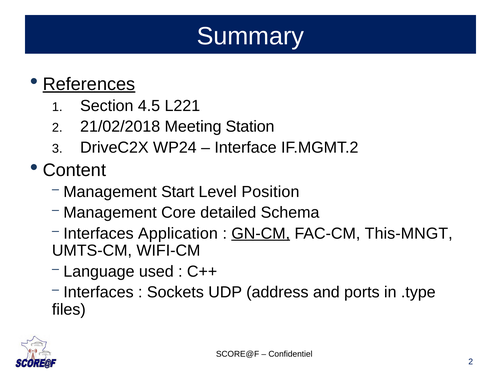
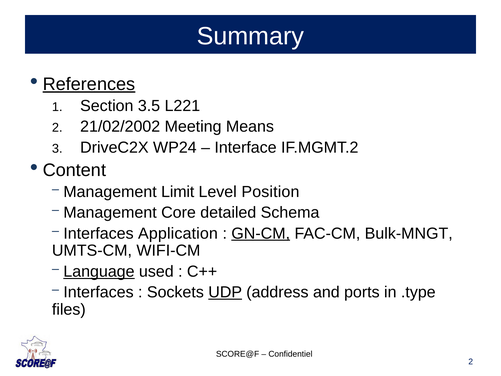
4.5: 4.5 -> 3.5 (149, 106)
21/02/2018: 21/02/2018 -> 21/02/2002 (120, 127)
Station: Station -> Means (250, 127)
Start: Start -> Limit (178, 192)
This-MNGT: This-MNGT -> Bulk-MNGT (409, 233)
Language underline: none -> present (99, 271)
UDP underline: none -> present (225, 292)
